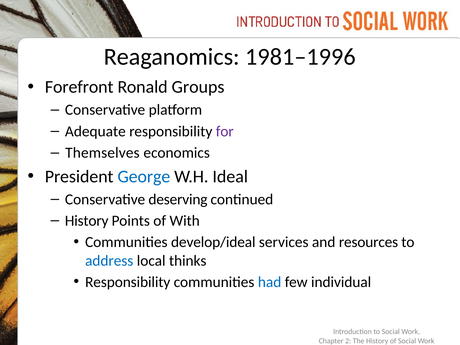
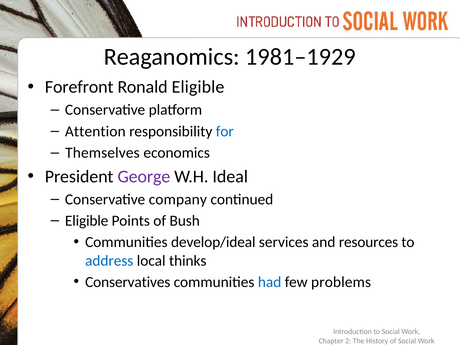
1981–1996: 1981–1996 -> 1981–1929 (301, 57)
Ronald Groups: Groups -> Eligible (198, 87)
Adequate: Adequate -> Attention (95, 131)
for colour: purple -> blue (225, 131)
George colour: blue -> purple (144, 176)
deserving: deserving -> company (178, 199)
History: History -> Eligible (87, 221)
With: With -> Bush (185, 221)
Responsibility: Responsibility -> Conservatives (128, 282)
individual: individual -> problems (341, 282)
